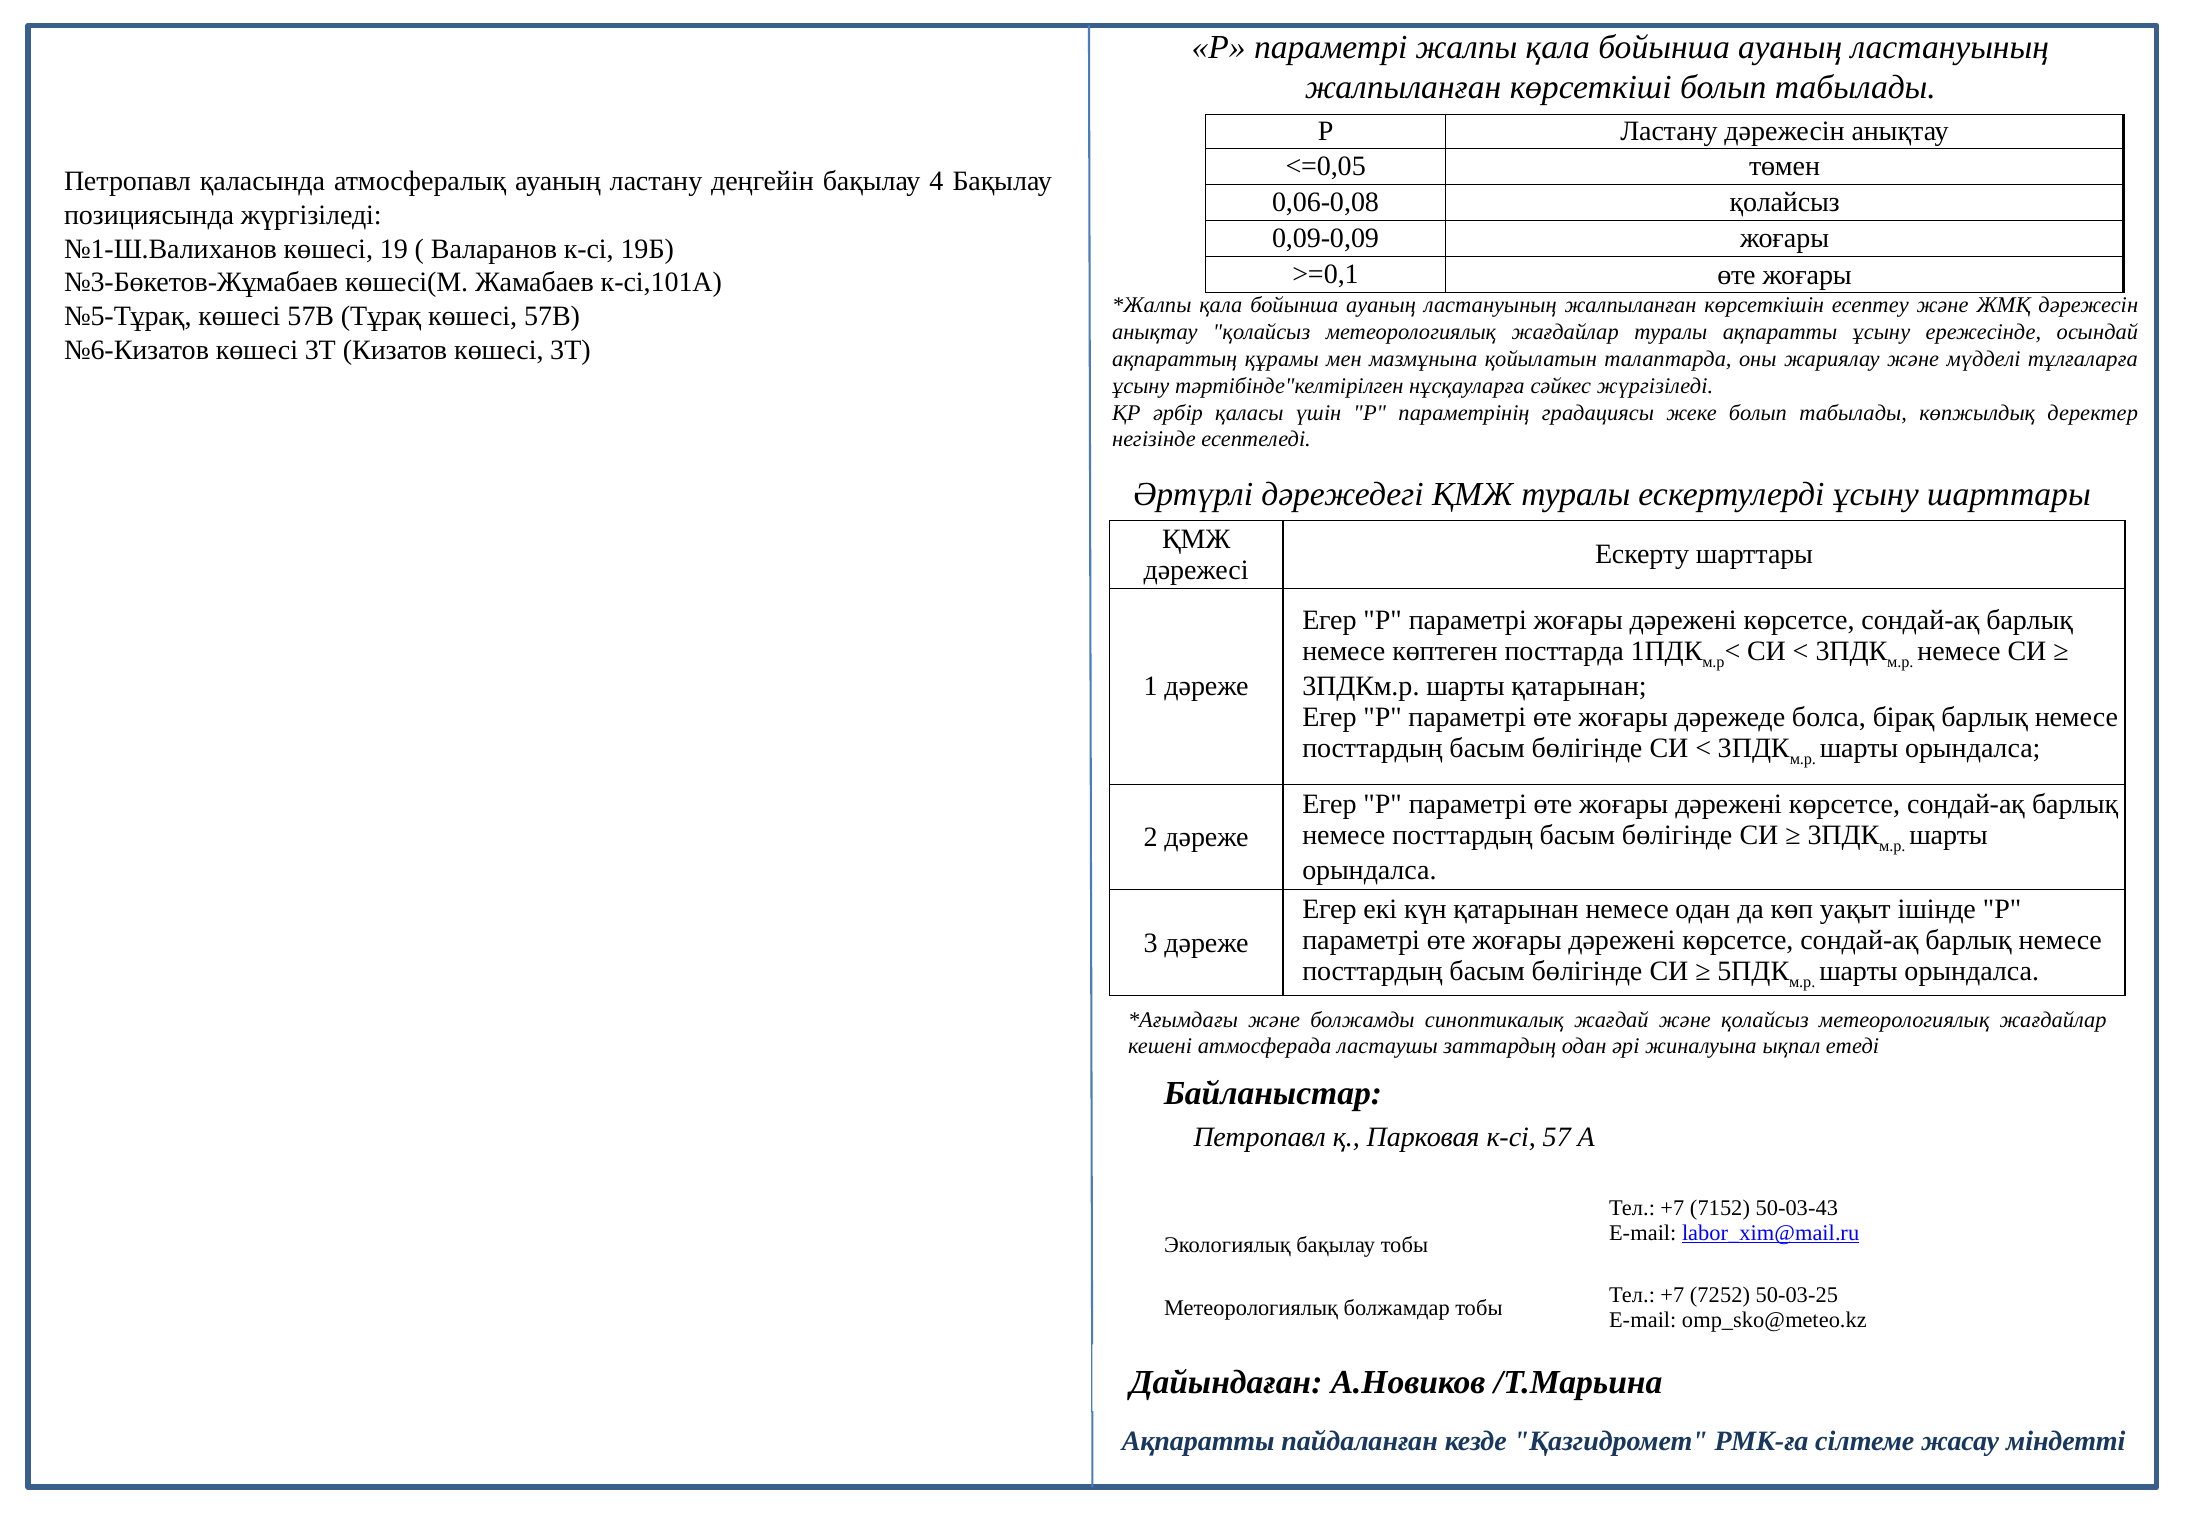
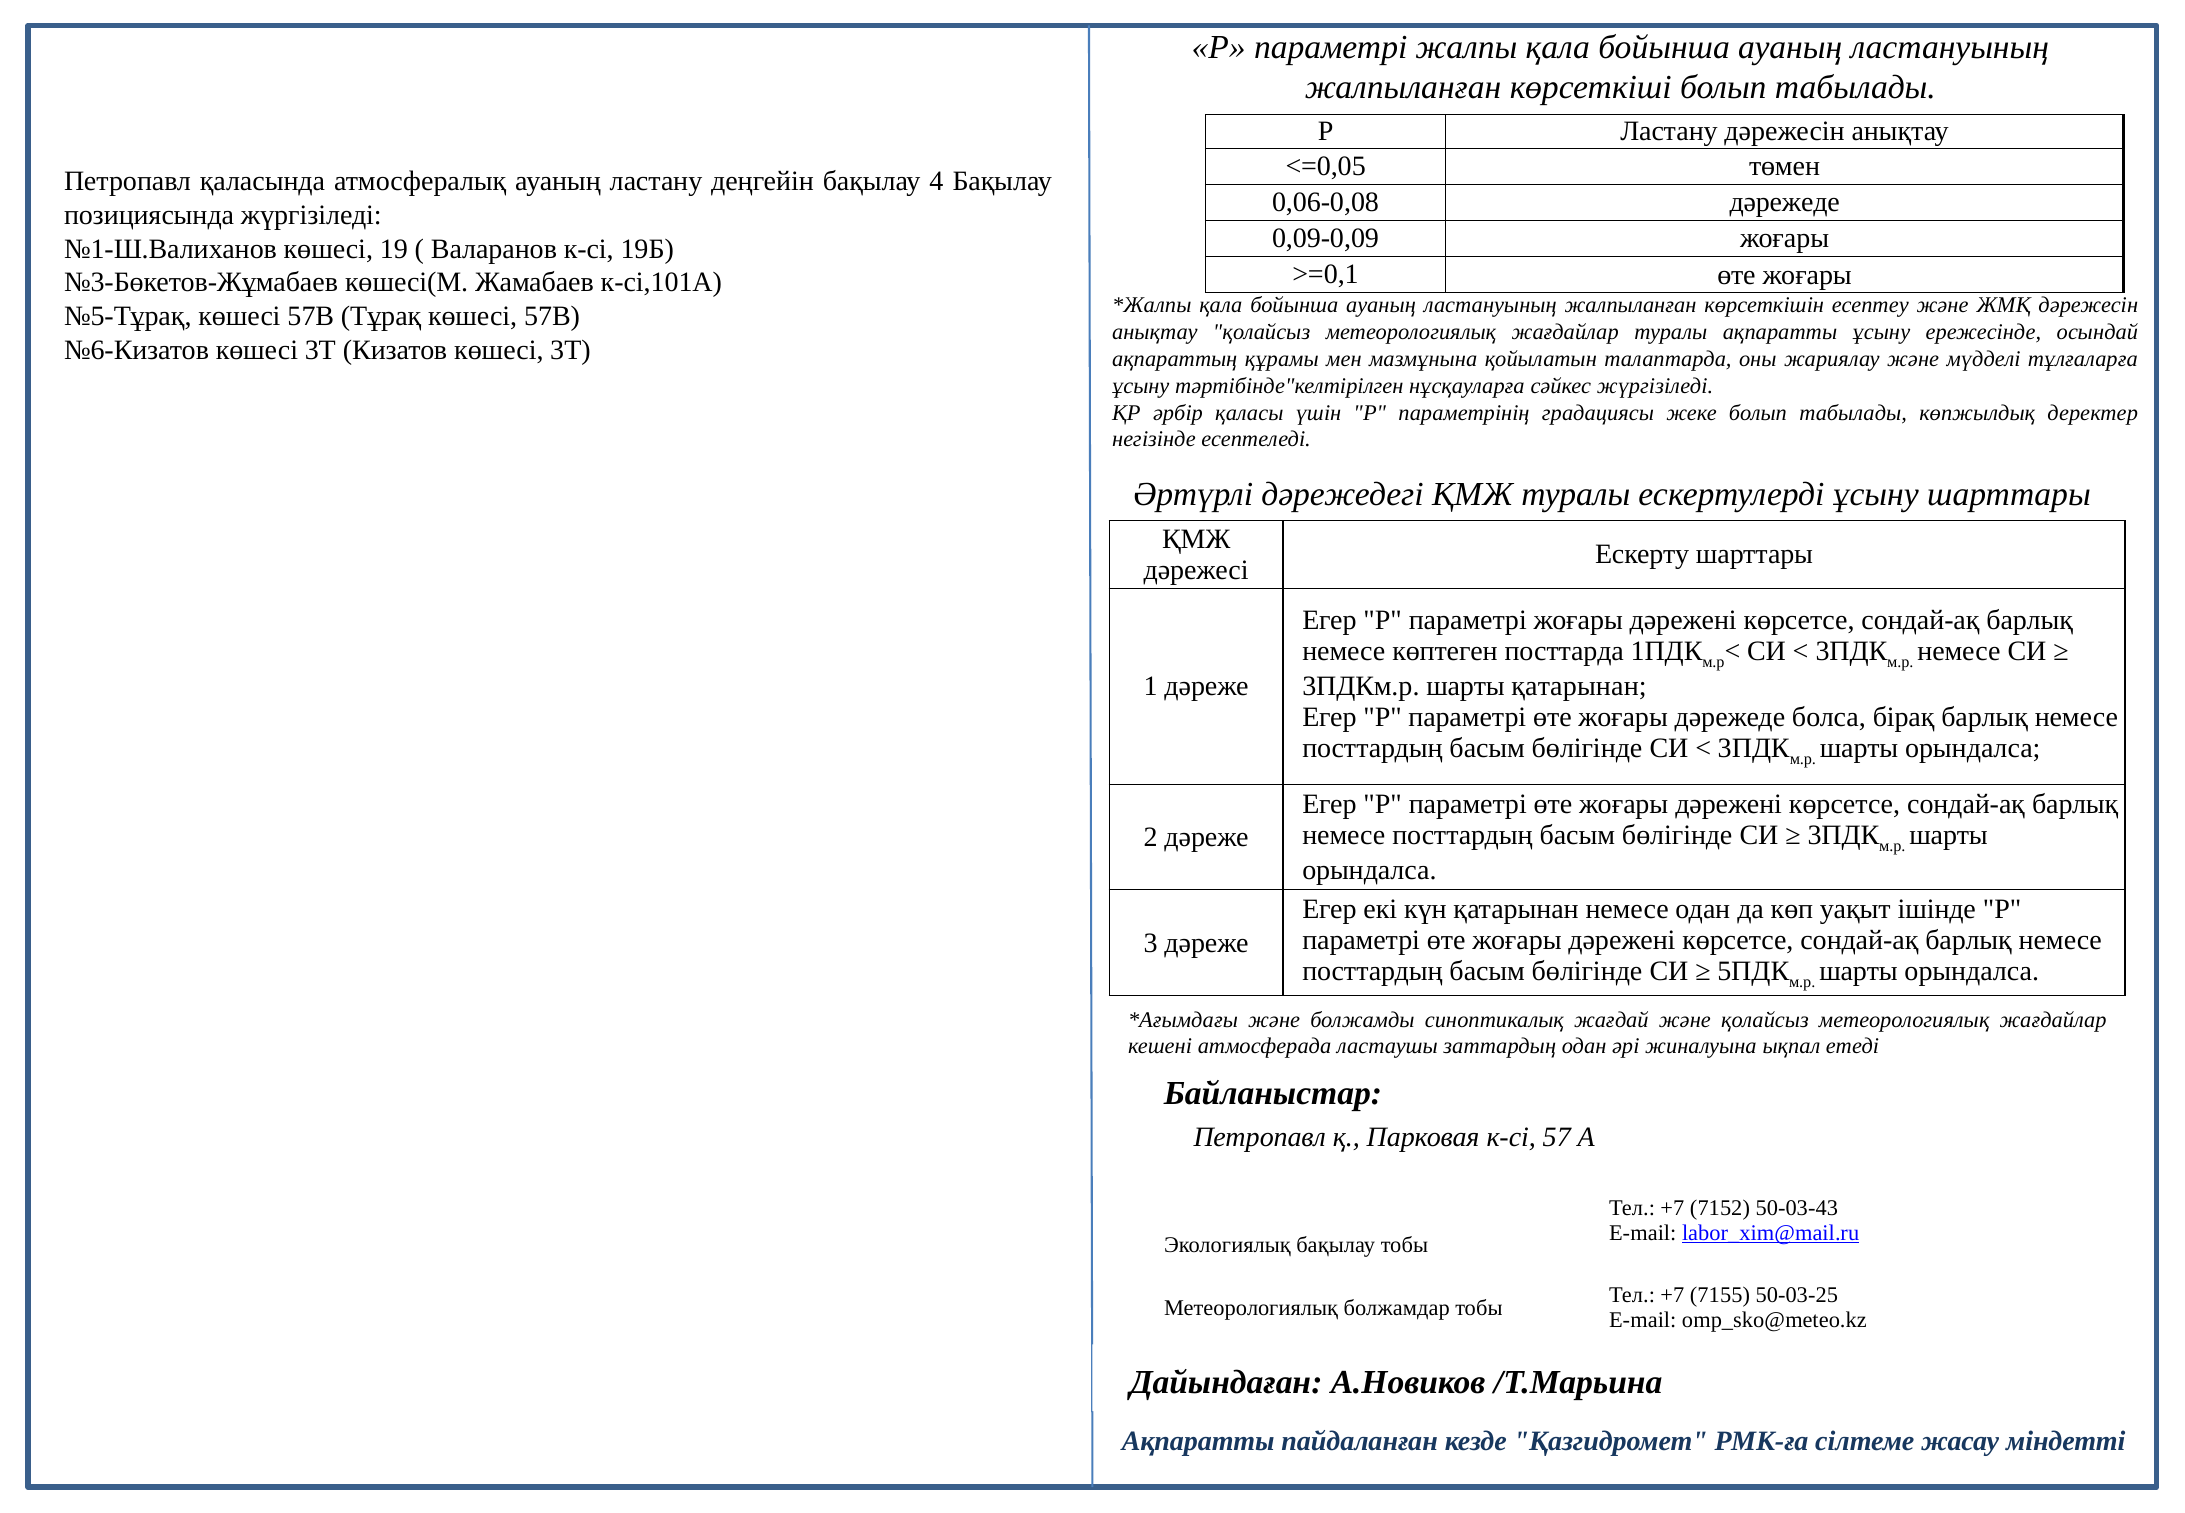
0,06-0,08 қолайсыз: қолайсыз -> дәрежеде (1785, 203)
7252: 7252 -> 7155 (1720, 1295)
